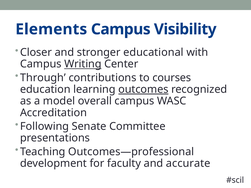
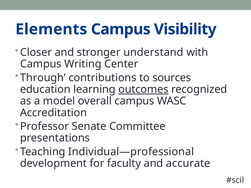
educational: educational -> understand (153, 52)
Writing underline: present -> none (83, 64)
courses: courses -> sources (172, 78)
Following: Following -> Professor (45, 127)
Outcomes—professional: Outcomes—professional -> Individual—professional (131, 152)
